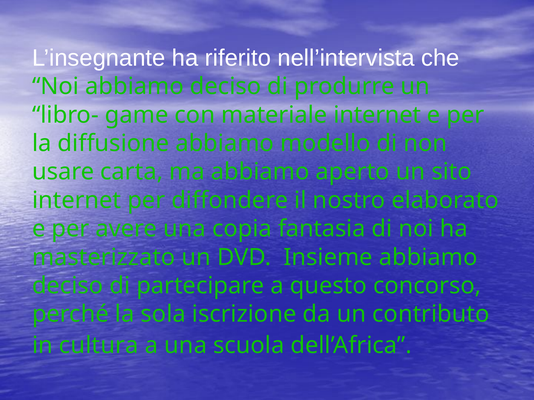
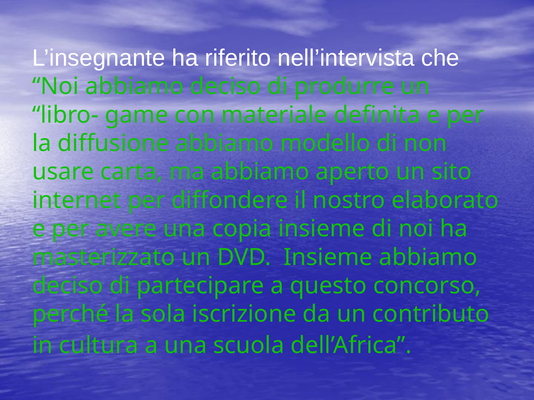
materiale internet: internet -> definita (377, 115)
copia fantasia: fantasia -> insieme (322, 229)
